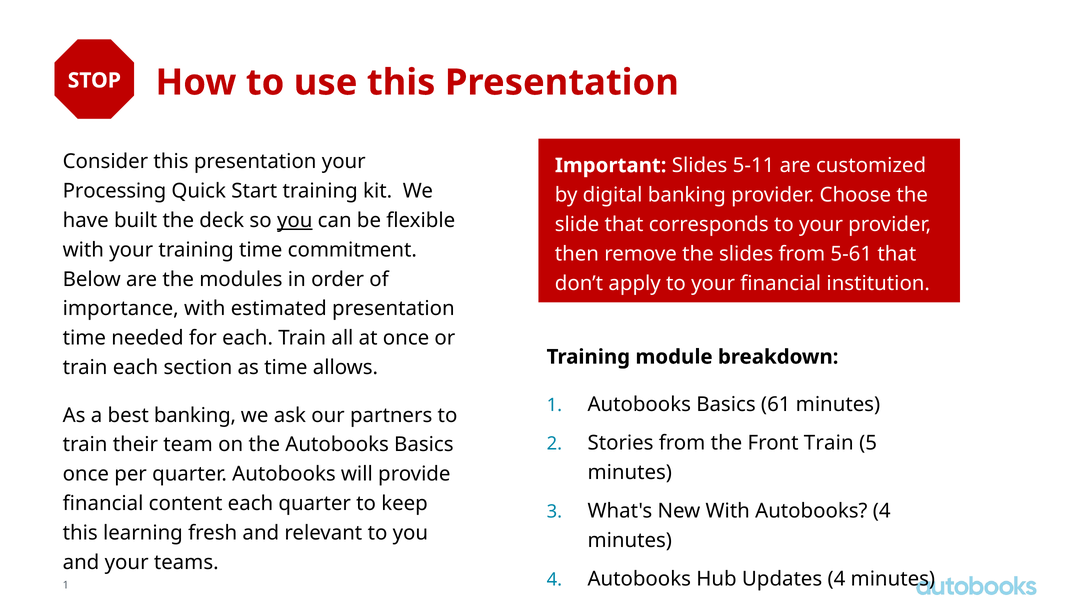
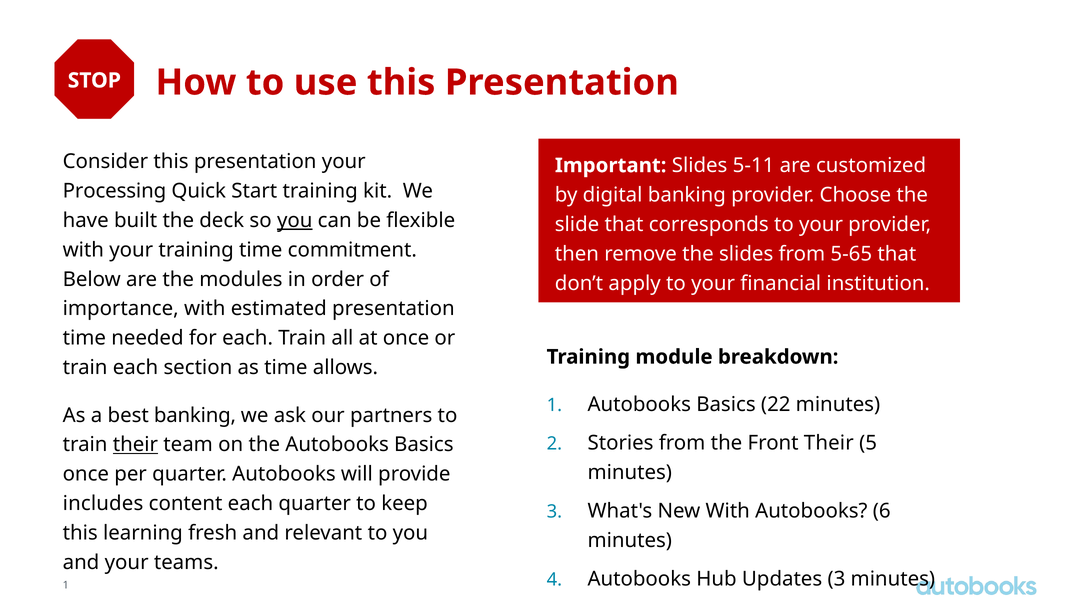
5-61: 5-61 -> 5-65 (851, 254)
61: 61 -> 22 (776, 404)
Front Train: Train -> Their (829, 443)
their underline: none -> present (135, 445)
financial: financial -> includes (103, 503)
Autobooks 4: 4 -> 6 (882, 511)
Updates 4: 4 -> 3 (836, 579)
